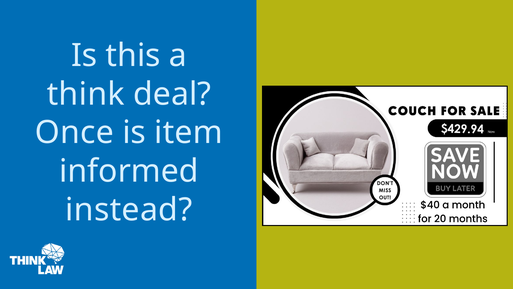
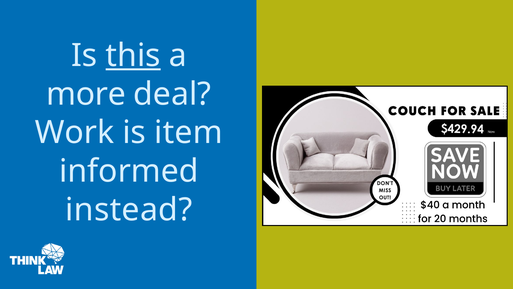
this underline: none -> present (133, 56)
think: think -> more (86, 94)
Once: Once -> Work (75, 133)
